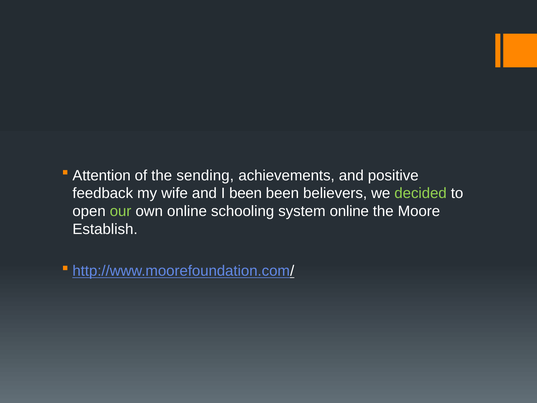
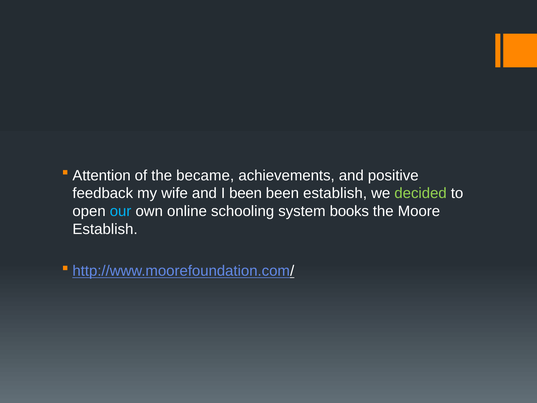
sending: sending -> became (205, 175)
been believers: believers -> establish (335, 193)
our colour: light green -> light blue (121, 211)
system online: online -> books (349, 211)
